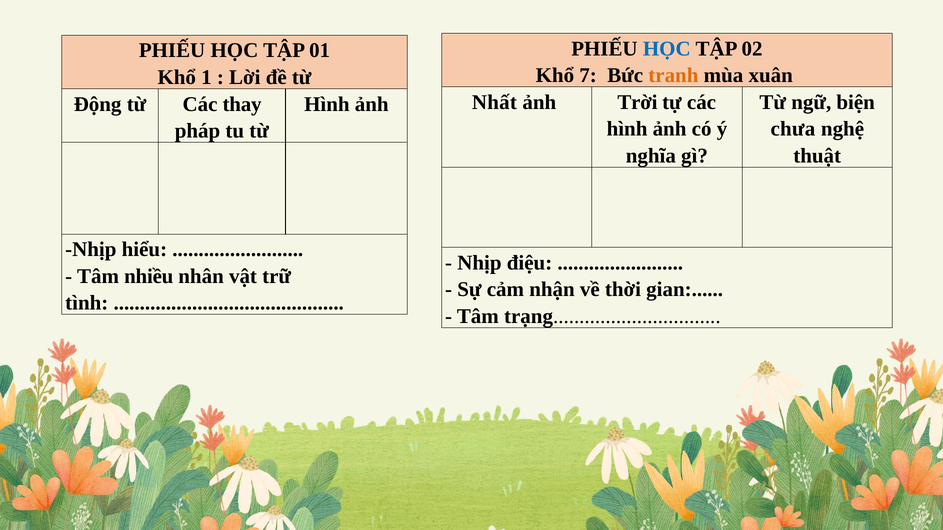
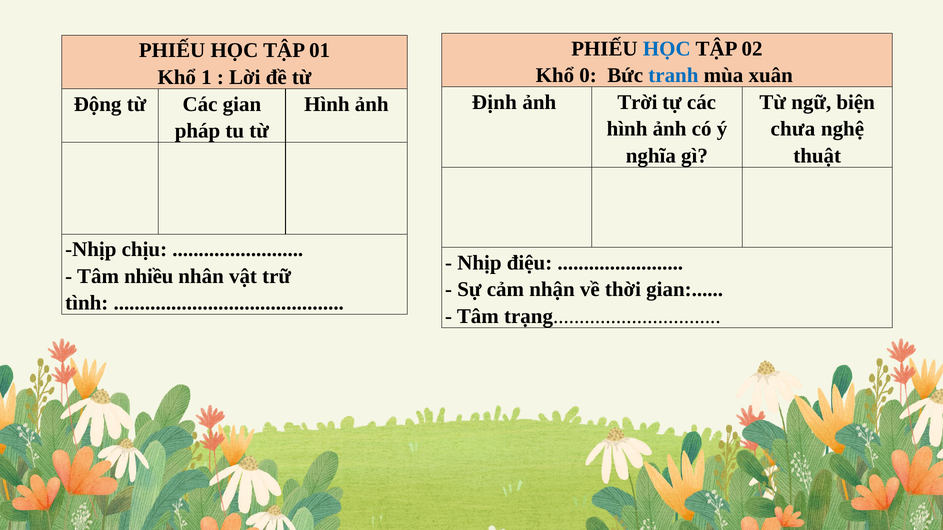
7: 7 -> 0 (588, 75)
tranh colour: orange -> blue (673, 75)
Nhất: Nhất -> Định (494, 102)
Các thay: thay -> gian (242, 104)
hiểu: hiểu -> chịu (144, 250)
